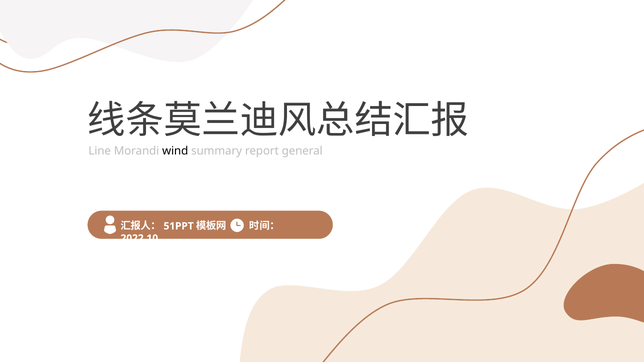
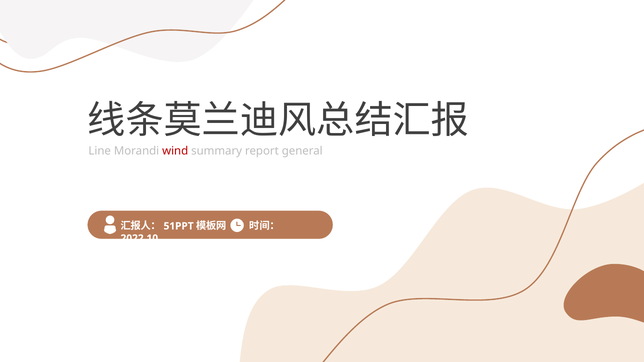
wind colour: black -> red (175, 151)
